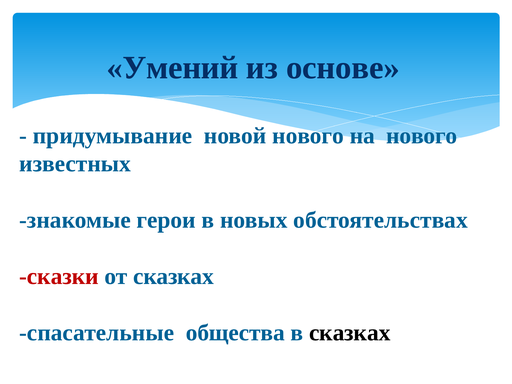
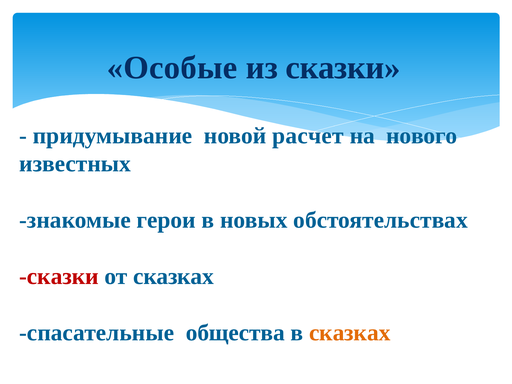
Умений: Умений -> Особые (172, 68)
из основе: основе -> сказки (343, 68)
новой нового: нового -> расчет (308, 136)
сказках colour: black -> orange (350, 333)
